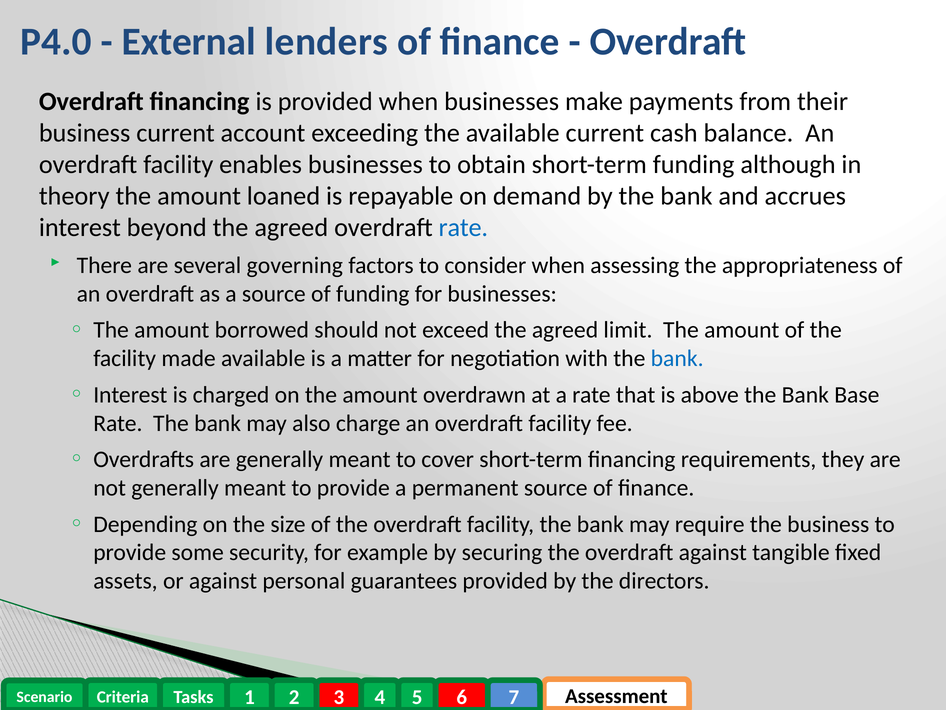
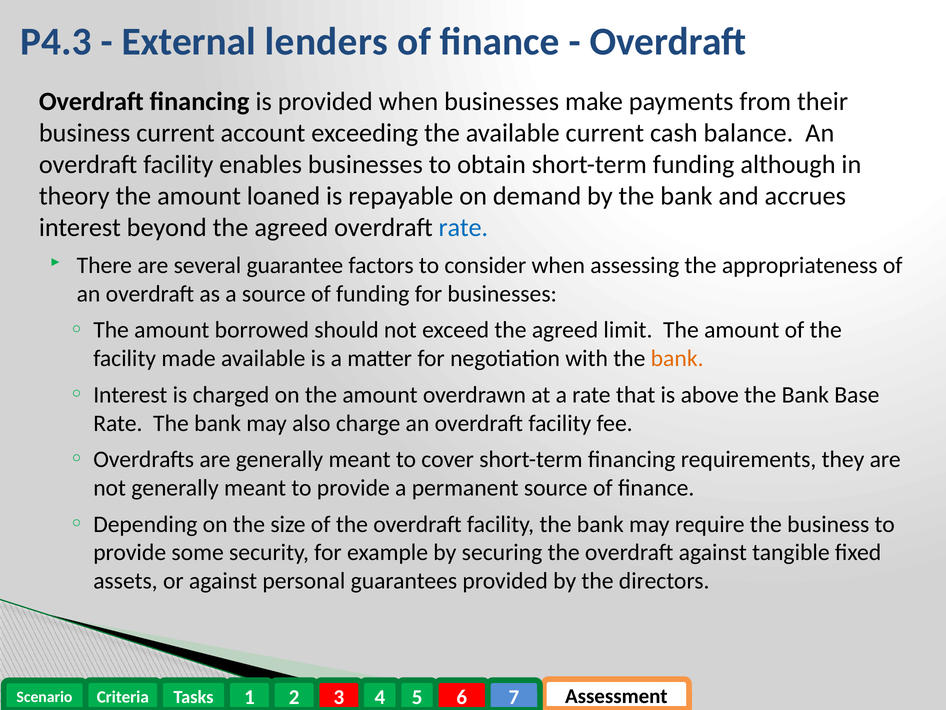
P4.0: P4.0 -> P4.3 (56, 42)
governing: governing -> guarantee (295, 265)
bank colour: blue -> orange (677, 358)
